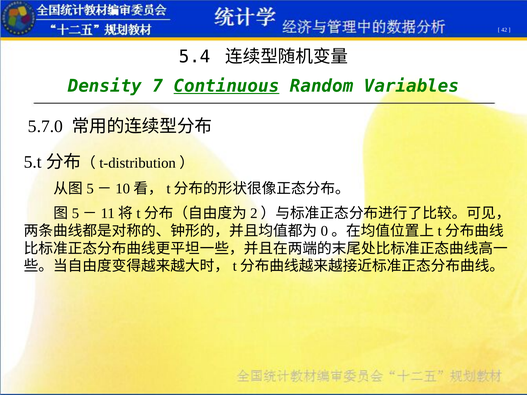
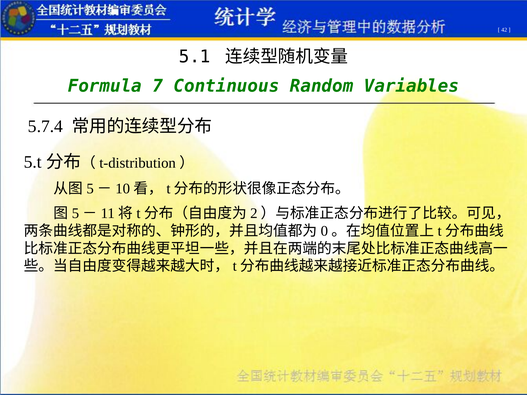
5.4: 5.4 -> 5.1 (195, 57)
Density: Density -> Formula (105, 86)
Continuous underline: present -> none (226, 86)
5.7.0: 5.7.0 -> 5.7.4 (46, 127)
